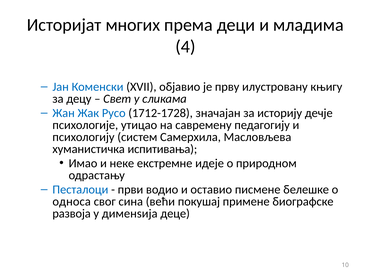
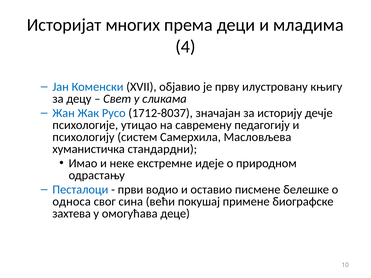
1712-1728: 1712-1728 -> 1712-8037 (161, 113)
испитивања: испитивања -> стандардни (162, 149)
развоја: развоја -> захтева (72, 214)
дименѕија: дименѕија -> омогућава (130, 214)
